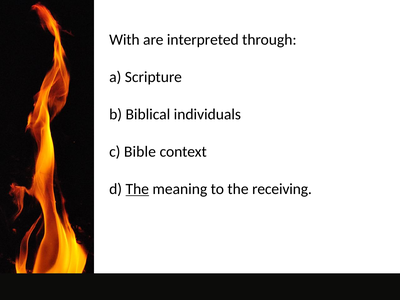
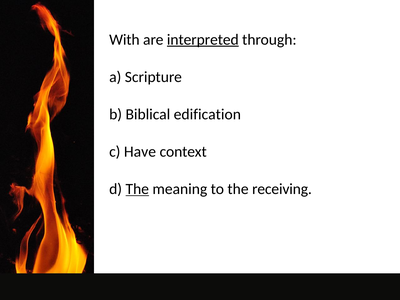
interpreted underline: none -> present (203, 40)
individuals: individuals -> edification (207, 114)
Bible: Bible -> Have (140, 152)
